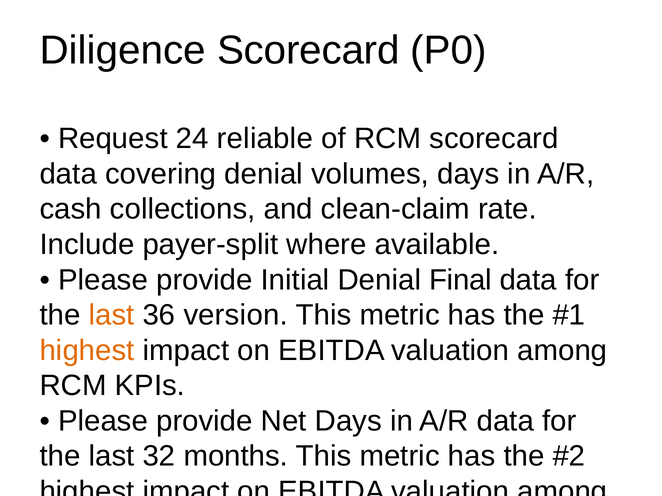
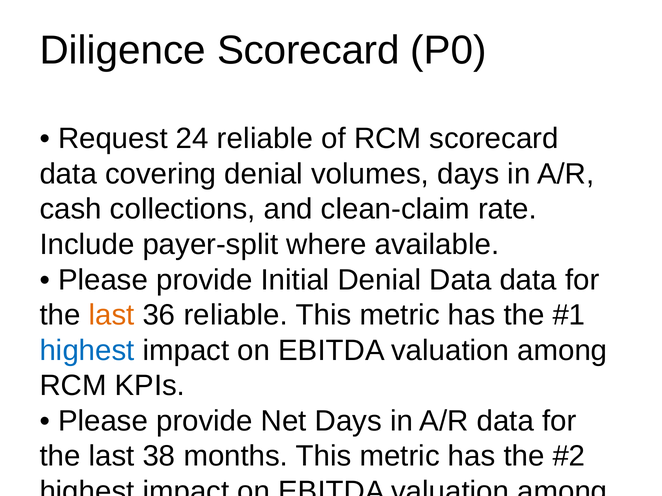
Denial Final: Final -> Data (460, 280)
36 version: version -> reliable (236, 315)
highest colour: orange -> blue (87, 351)
32: 32 -> 38 (159, 457)
